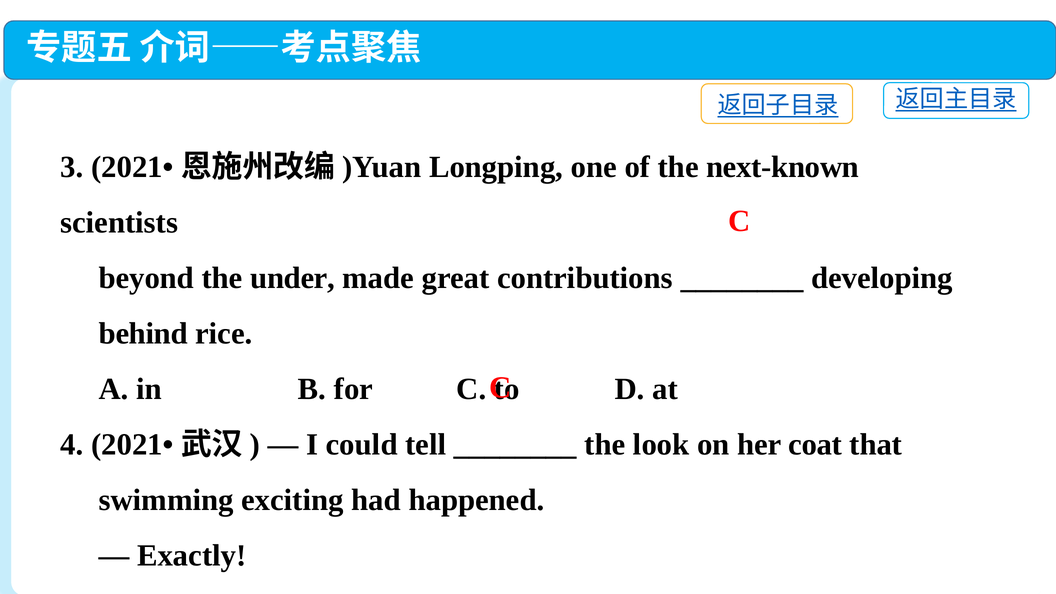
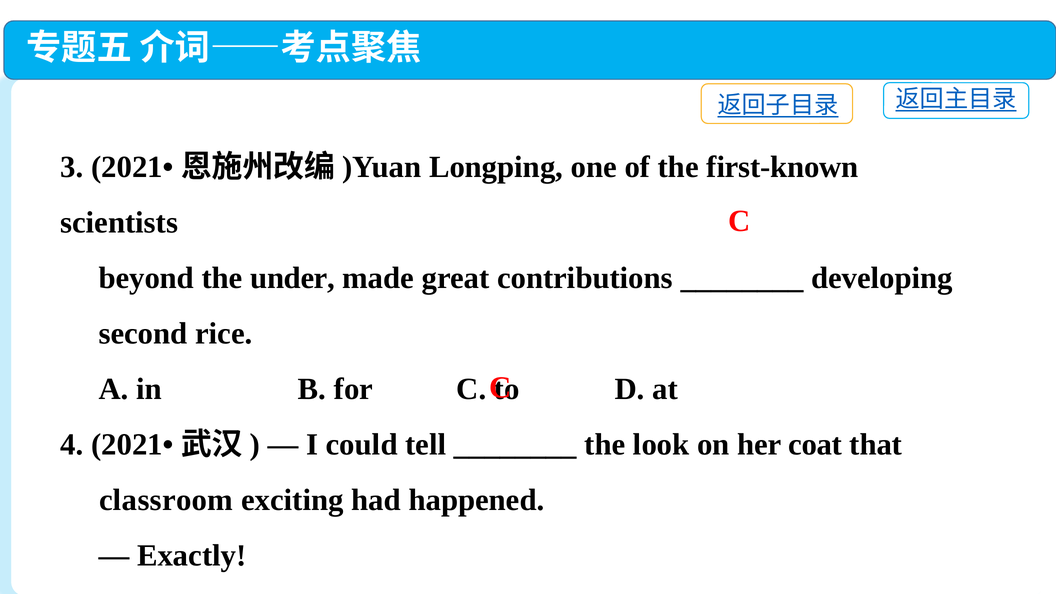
next-known: next-known -> first-known (783, 167)
behind: behind -> second (143, 334)
swimming: swimming -> classroom (166, 500)
